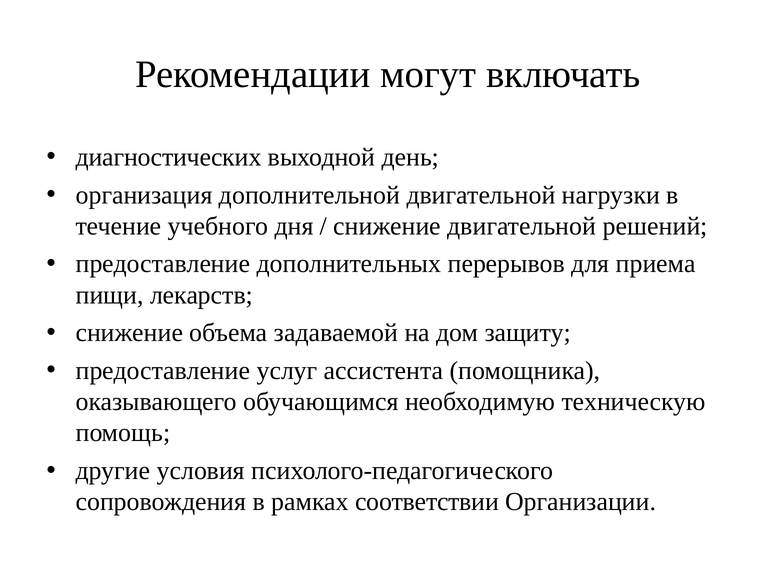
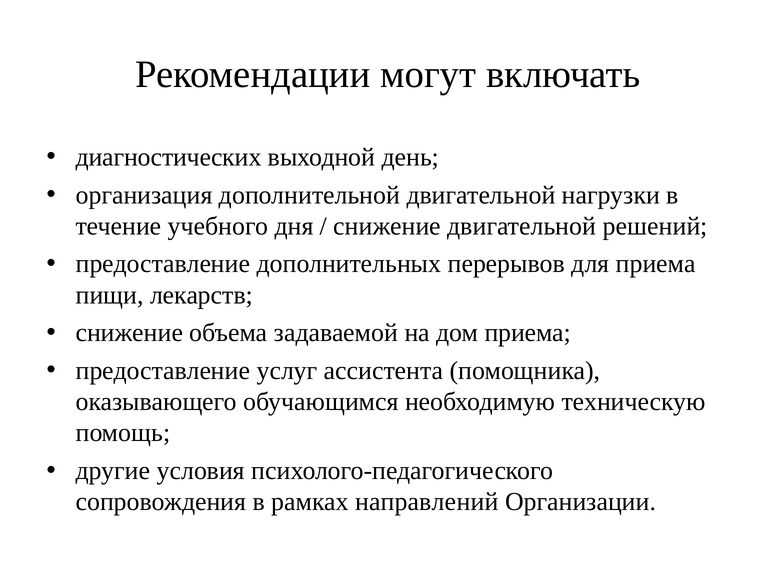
дом защиту: защиту -> приема (528, 333)
соответствии: соответствии -> направлений (427, 502)
